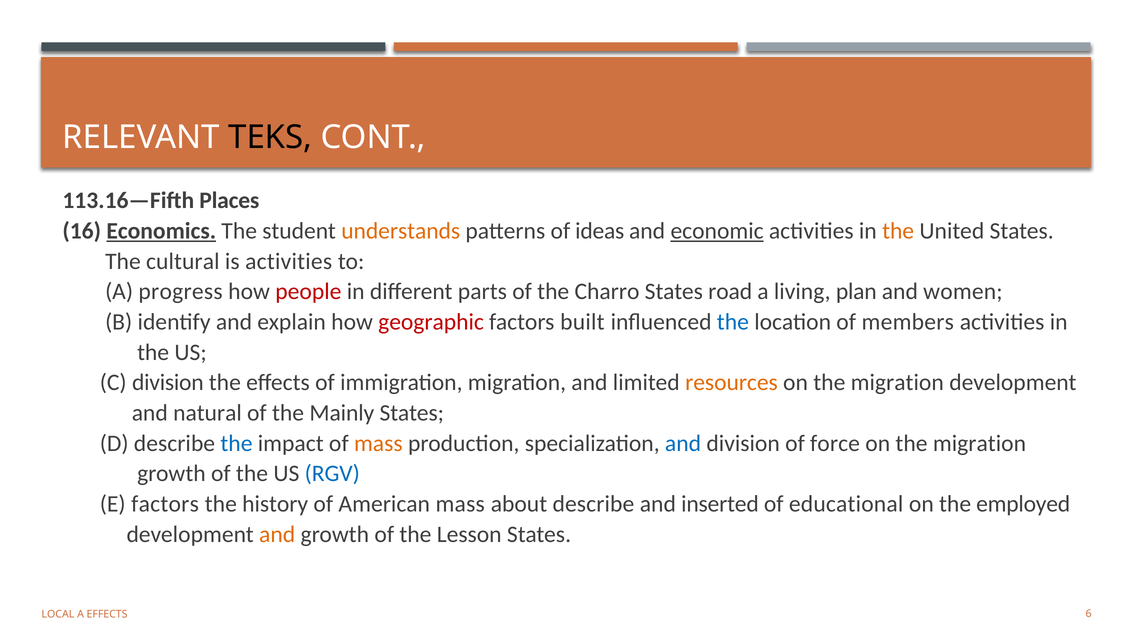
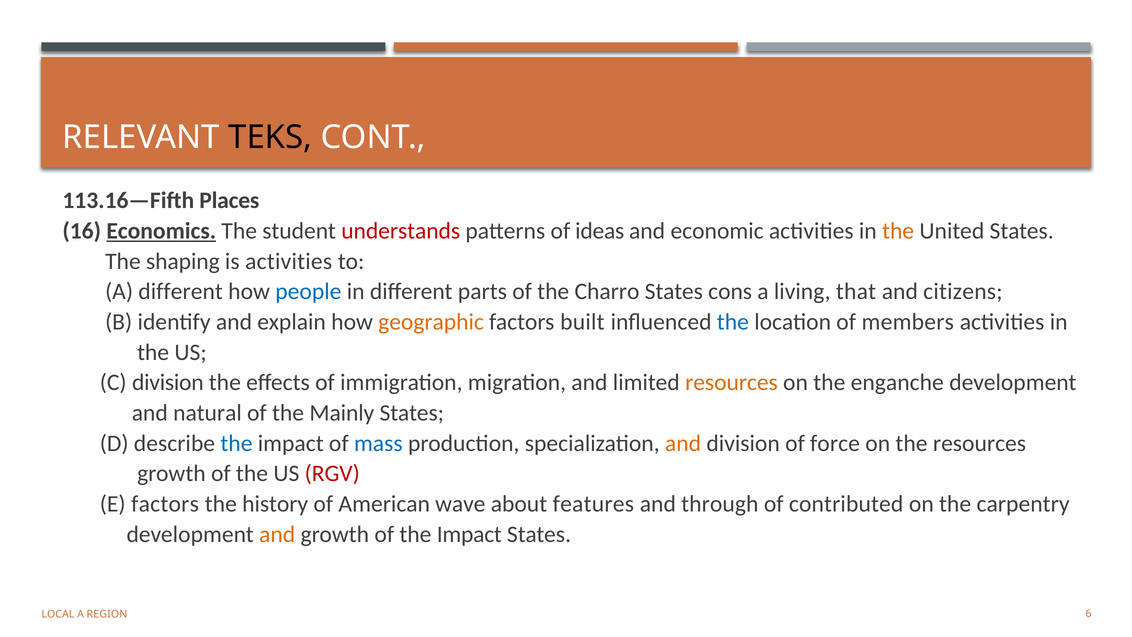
understands colour: orange -> red (401, 231)
economic underline: present -> none (717, 231)
cultural: cultural -> shaping (183, 261)
A progress: progress -> different (181, 292)
people colour: red -> blue (308, 292)
road: road -> cons (730, 292)
plan: plan -> that (856, 292)
women: women -> citizens (963, 292)
geographic colour: red -> orange (431, 322)
migration: migration -> enganche (897, 383)
mass colour: orange -> blue (378, 443)
and colour: blue -> orange (683, 443)
migration: migration -> resources (979, 443)
RGV colour: blue -> red (332, 473)
American mass: mass -> wave (460, 504)
about describe: describe -> features (593, 504)
inserted: inserted -> through (720, 504)
educational: educational -> contributed (846, 504)
employed: employed -> carpentry (1023, 504)
of the Lesson: Lesson -> Impact (469, 534)
A EFFECTS: EFFECTS -> REGION (107, 614)
